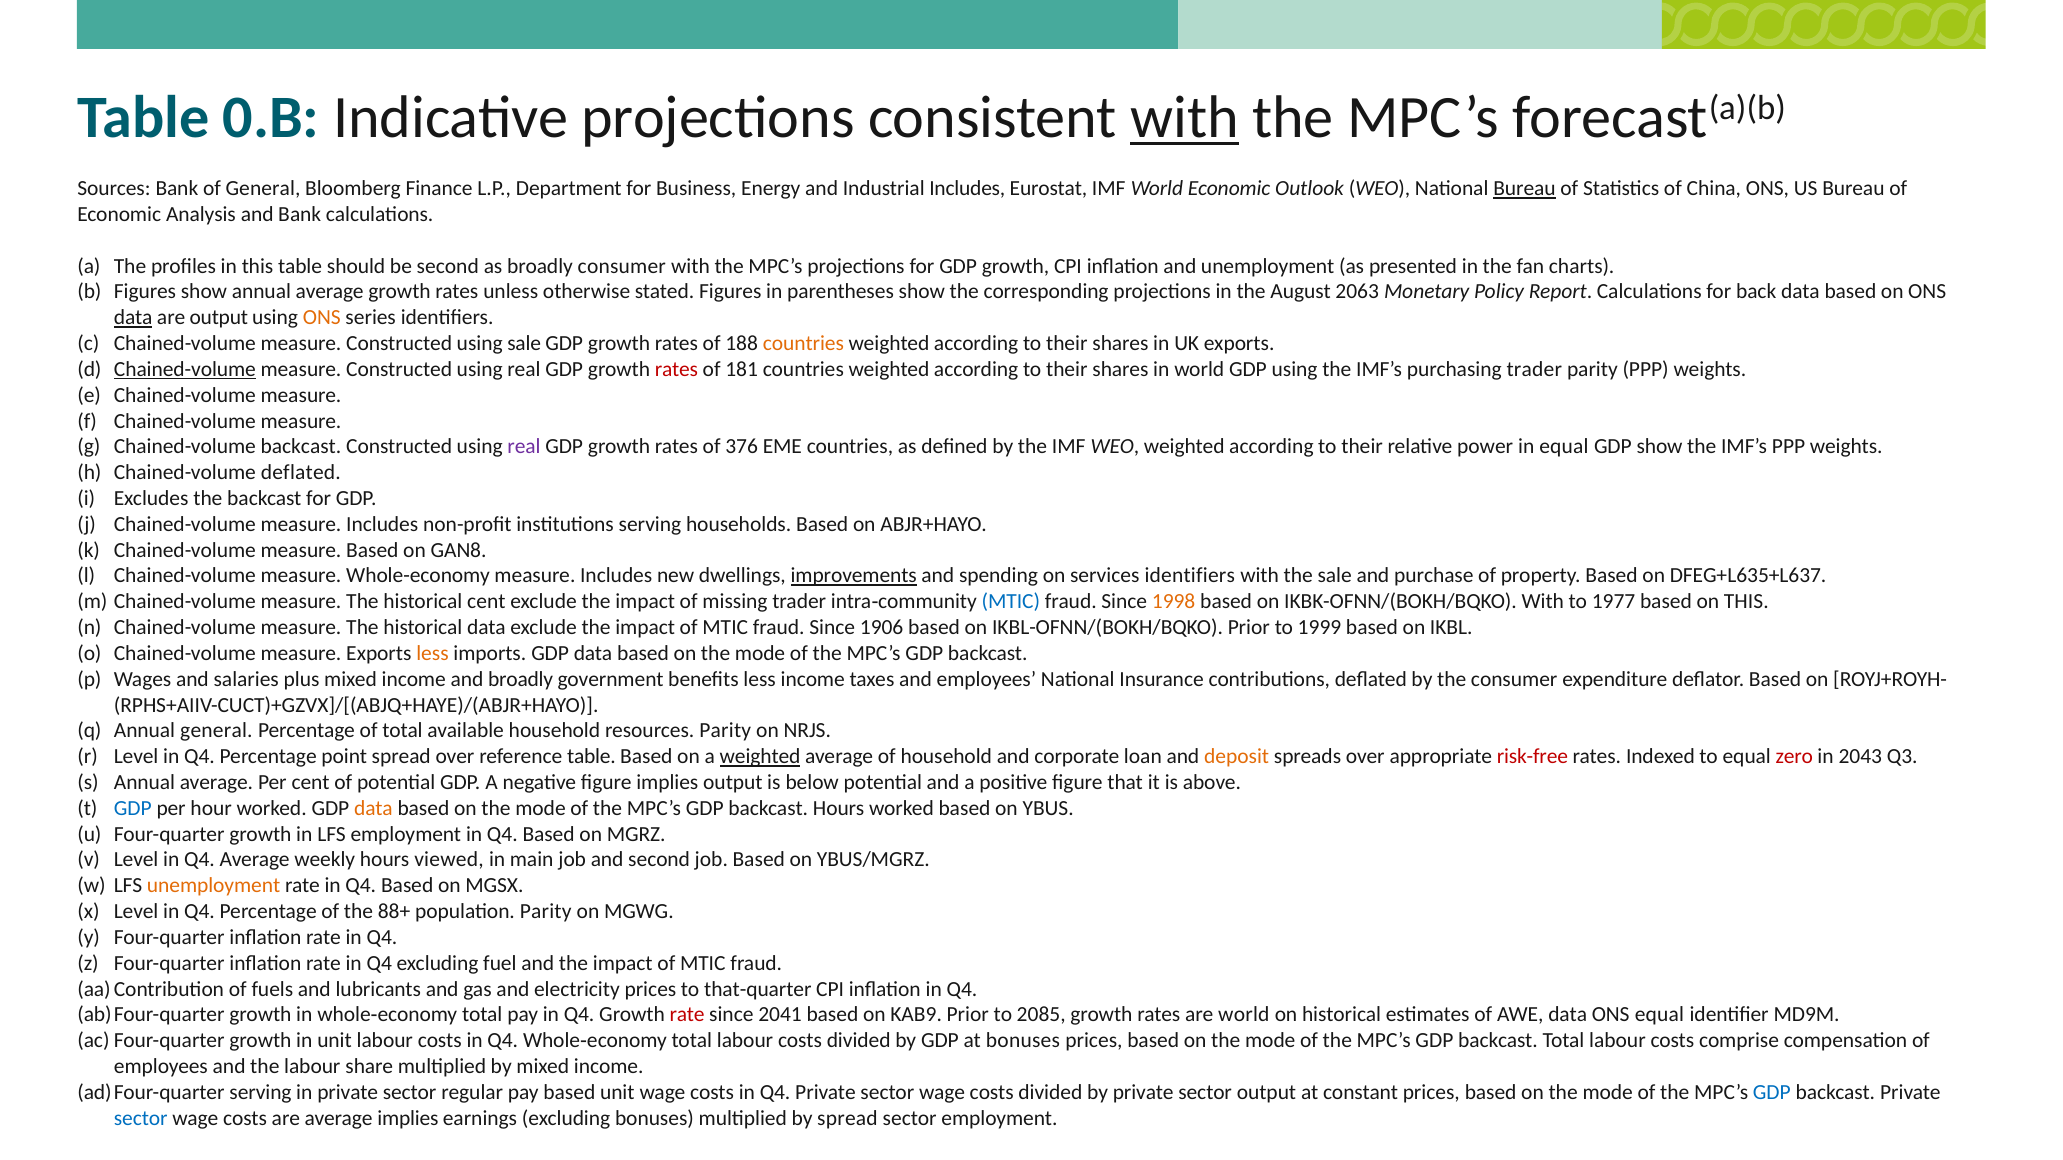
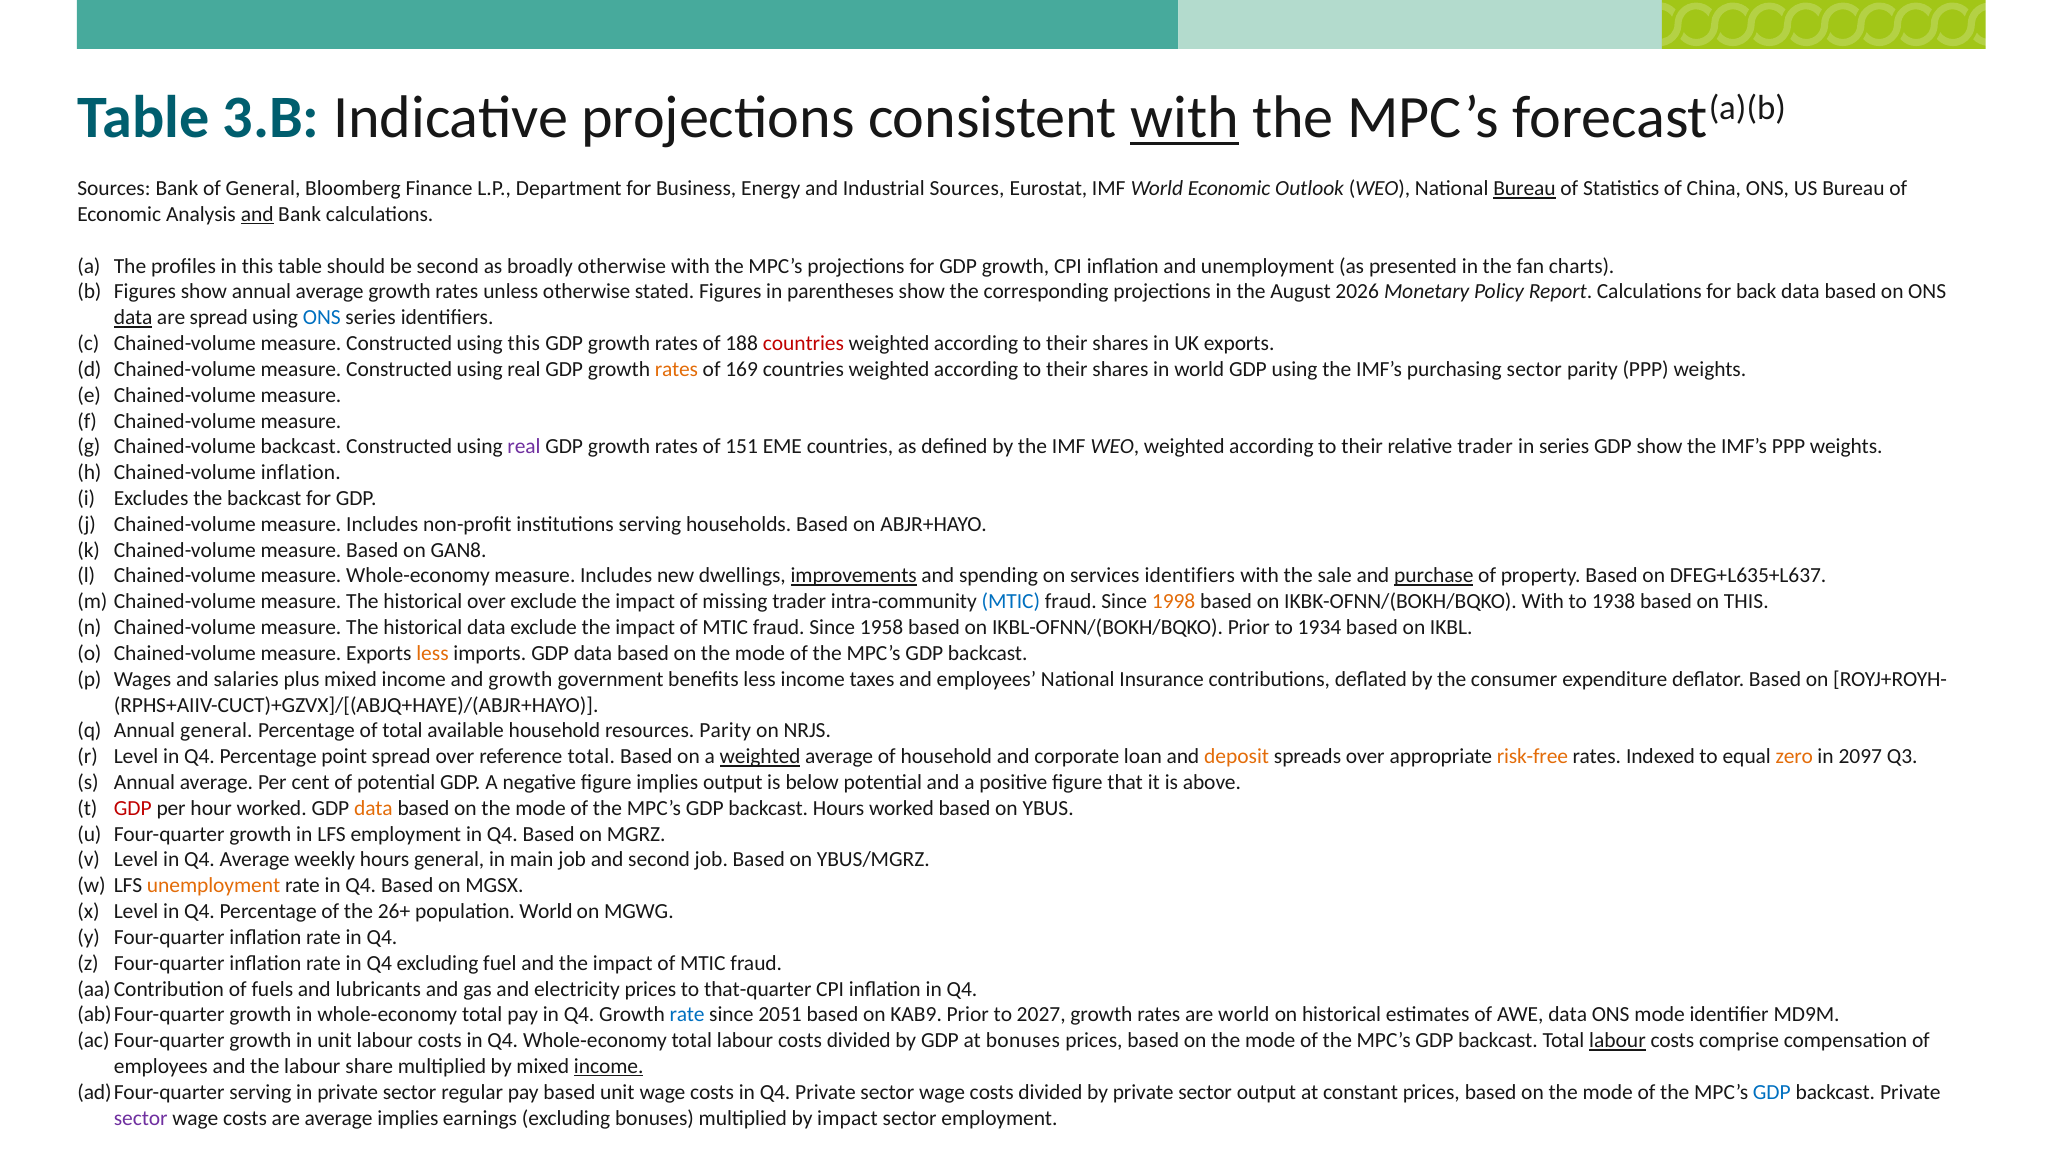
0.B: 0.B -> 3.B (271, 118)
Industrial Includes: Includes -> Sources (967, 189)
and underline: none -> present (257, 215)
broadly consumer: consumer -> otherwise (622, 266)
2063: 2063 -> 2026 (1357, 292)
are output: output -> spread (219, 318)
ONS colour: orange -> blue (322, 318)
using sale: sale -> this (524, 344)
countries colour: orange -> red (803, 344)
Chained-volume underline: present -> none (185, 369)
rates colour: red -> orange (676, 369)
181: 181 -> 169 (742, 369)
purchasing trader: trader -> sector (1534, 369)
376: 376 -> 151 (742, 447)
relative power: power -> trader (1485, 447)
in equal: equal -> series (1564, 447)
Chained-volume deflated: deflated -> inflation (301, 473)
purchase underline: none -> present (1434, 576)
historical cent: cent -> over (486, 602)
1977: 1977 -> 1938 (1614, 602)
1906: 1906 -> 1958 (882, 628)
1999: 1999 -> 1934 (1320, 628)
and broadly: broadly -> growth (520, 679)
reference table: table -> total (591, 757)
risk-free colour: red -> orange (1532, 757)
zero colour: red -> orange (1794, 757)
2043: 2043 -> 2097 (1860, 757)
GDP colour: blue -> red (133, 809)
hours viewed: viewed -> general (449, 860)
88+: 88+ -> 26+ (394, 912)
population Parity: Parity -> World (546, 912)
rate colour: red -> blue (687, 1015)
2041: 2041 -> 2051 (780, 1015)
2085: 2085 -> 2027 (1041, 1015)
ONS equal: equal -> mode (1660, 1015)
labour underline: none -> present (1617, 1041)
income underline: none -> present (609, 1067)
sector colour: blue -> purple (141, 1118)
by spread: spread -> impact (848, 1118)
